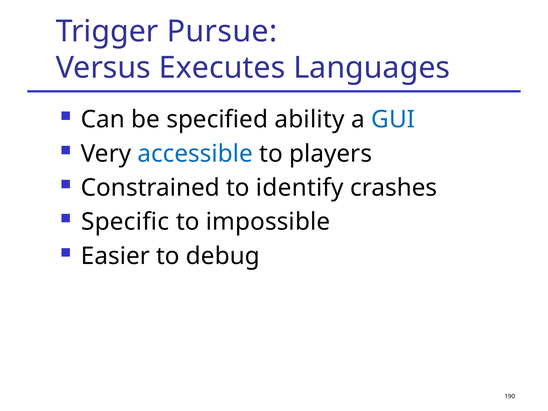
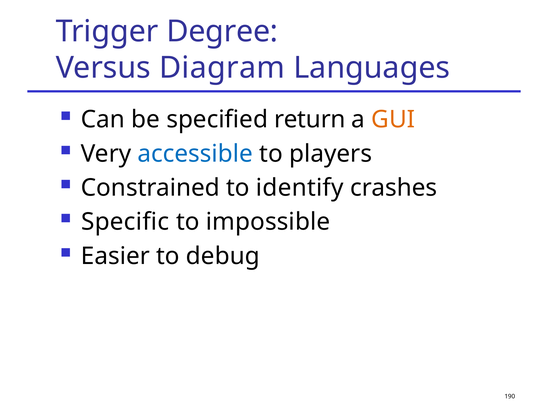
Pursue: Pursue -> Degree (222, 31)
Executes: Executes -> Diagram (222, 68)
ability: ability -> return (310, 120)
GUI colour: blue -> orange (393, 120)
